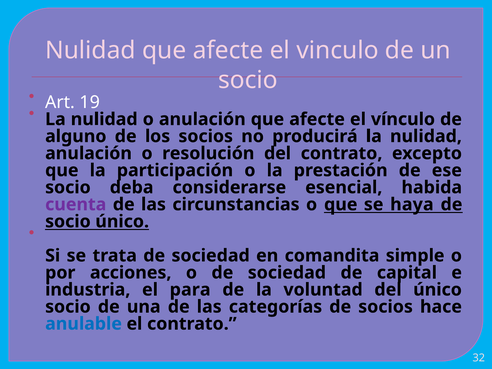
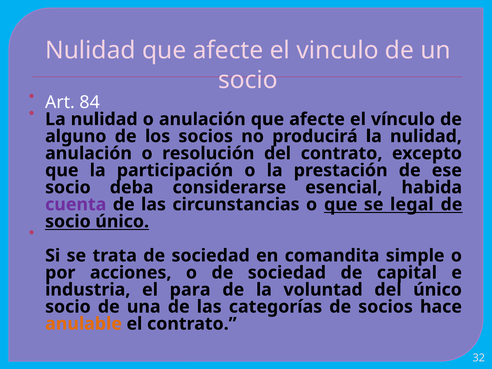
19: 19 -> 84 (90, 102)
haya: haya -> legal (412, 204)
anulable colour: blue -> orange (84, 324)
